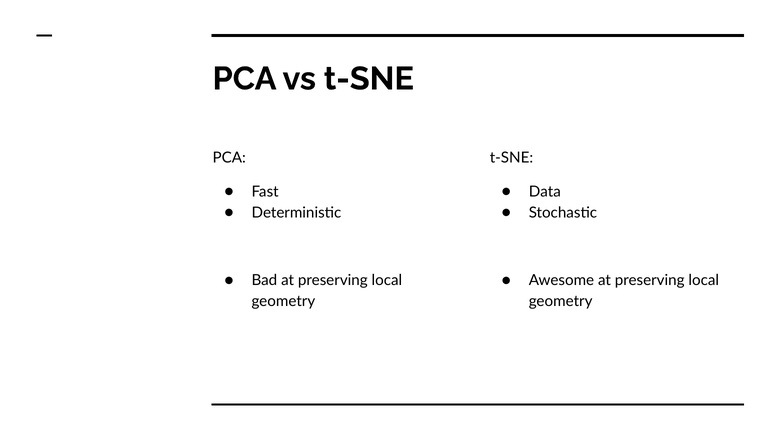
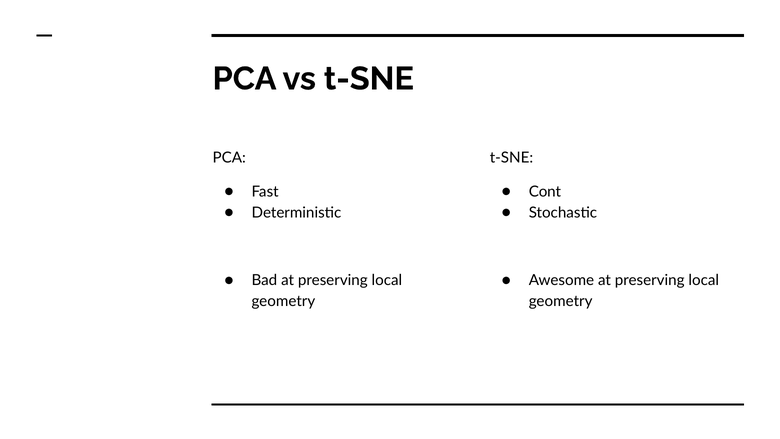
Data: Data -> Cont (545, 191)
